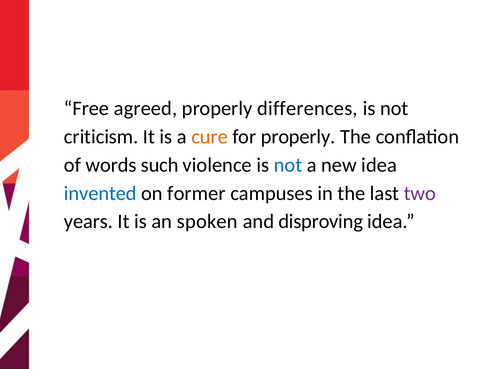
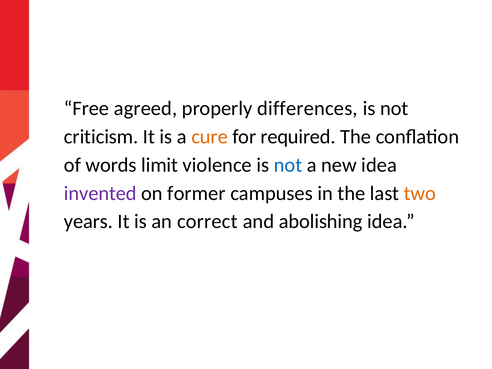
for properly: properly -> required (298, 137)
such: such -> limit (160, 165)
invented colour: blue -> purple (100, 193)
two colour: purple -> orange (420, 193)
spoken: spoken -> correct (207, 222)
disproving: disproving -> abolishing (321, 222)
